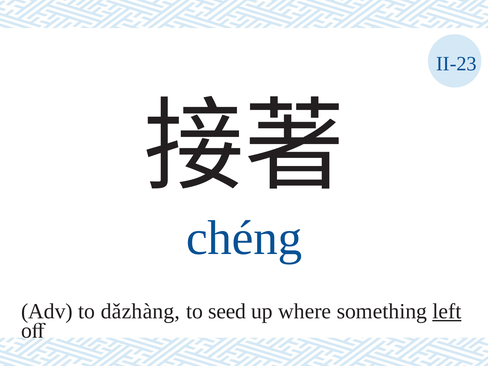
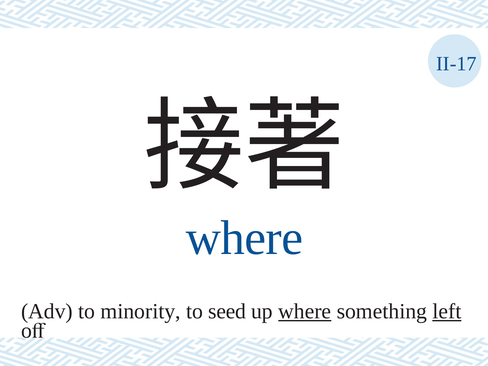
II-23: II-23 -> II-17 (456, 64)
chéng: chéng -> where (244, 238)
dǎzhàng: dǎzhàng -> minority (141, 311)
where underline: none -> present (305, 311)
